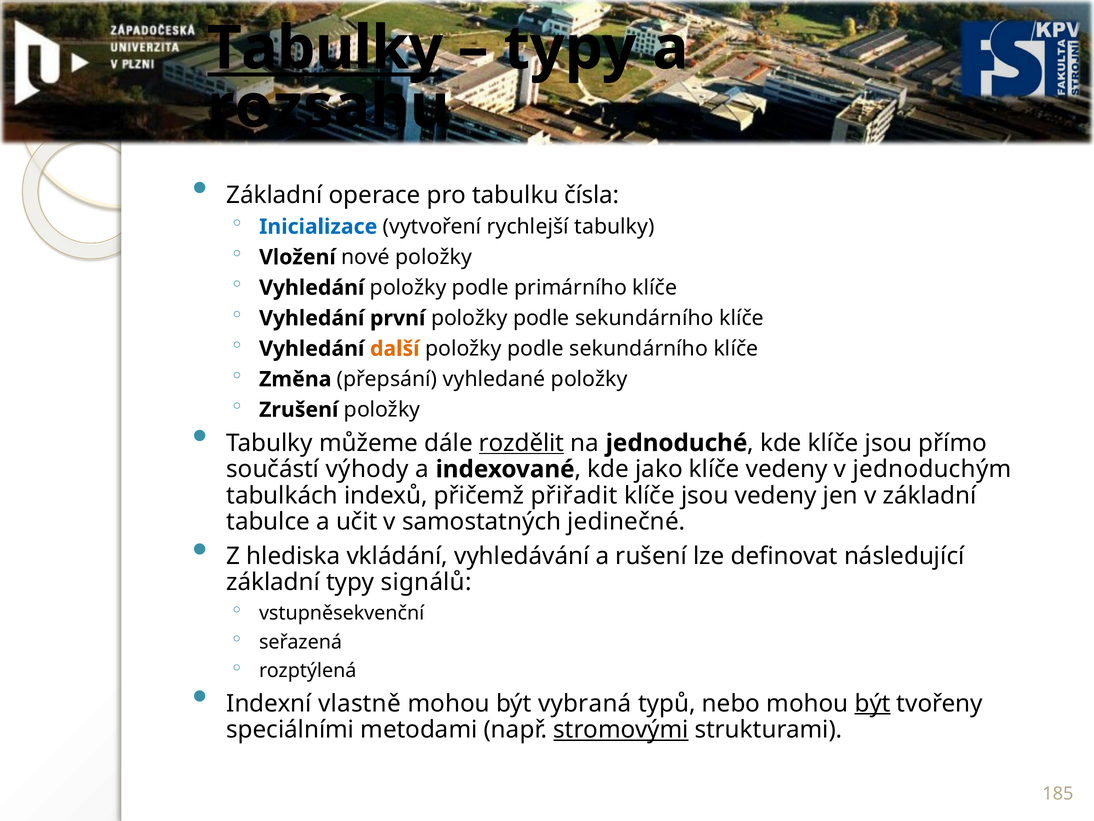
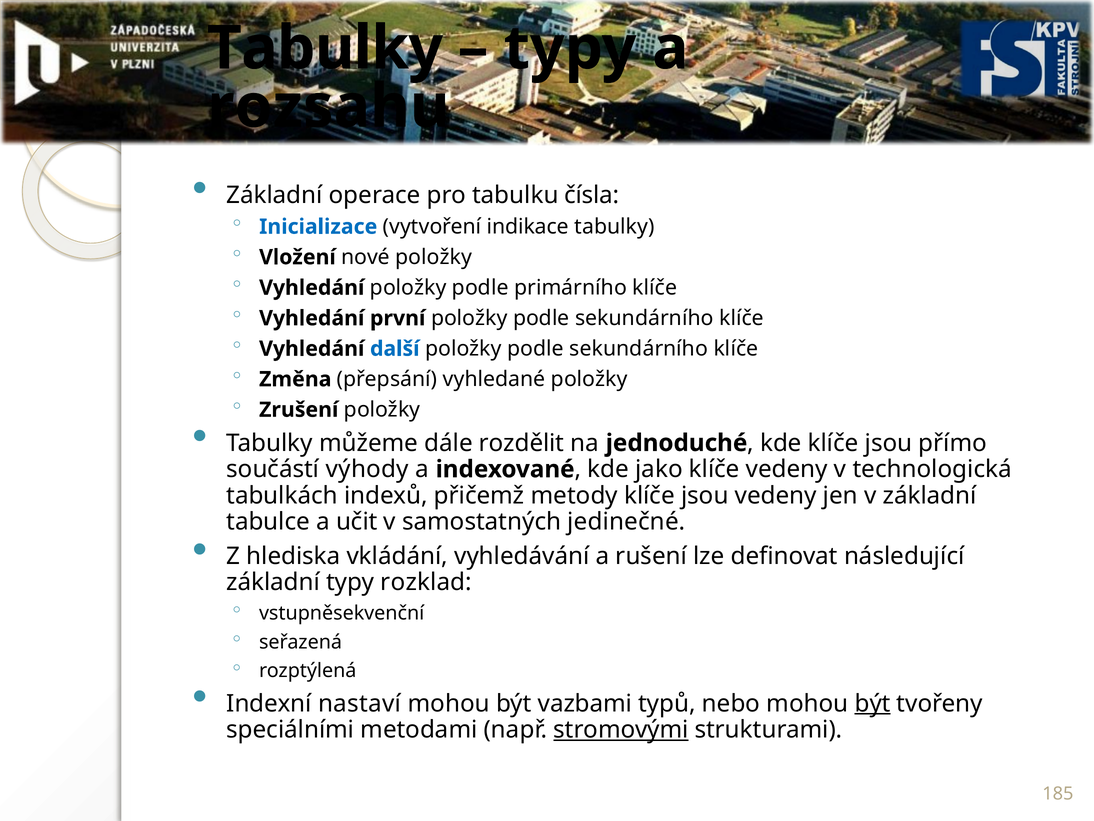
Tabulky underline: present -> none (325, 48)
rychlejší: rychlejší -> indikace (528, 227)
další colour: orange -> blue (395, 349)
rozdělit underline: present -> none (522, 443)
jednoduchým: jednoduchým -> technologická (932, 469)
přiřadit: přiřadit -> metody (574, 495)
signálů: signálů -> rozklad (426, 582)
vlastně: vlastně -> nastaví (359, 703)
vybraná: vybraná -> vazbami (585, 703)
